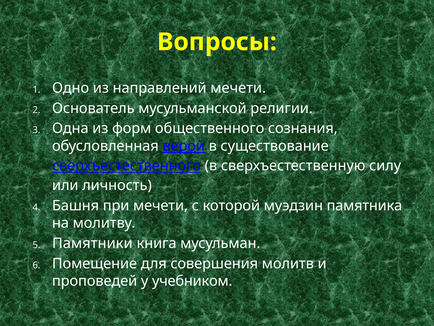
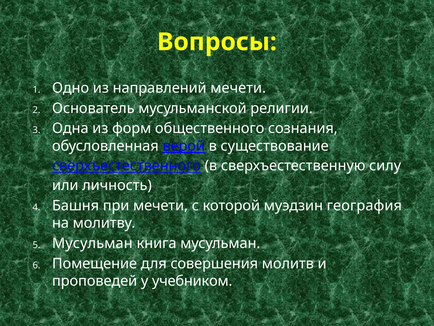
памятника: памятника -> география (364, 205)
Памятники: Памятники -> Мусульман (92, 243)
